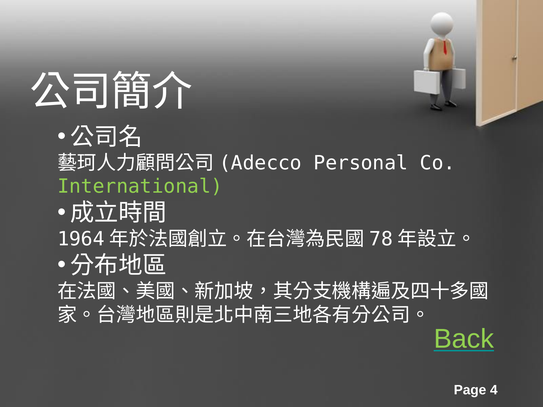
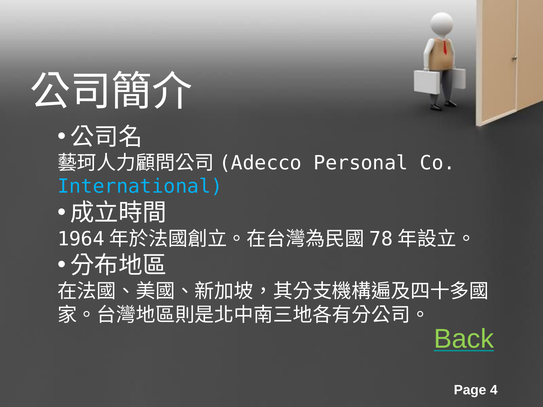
International colour: light green -> light blue (140, 187)
